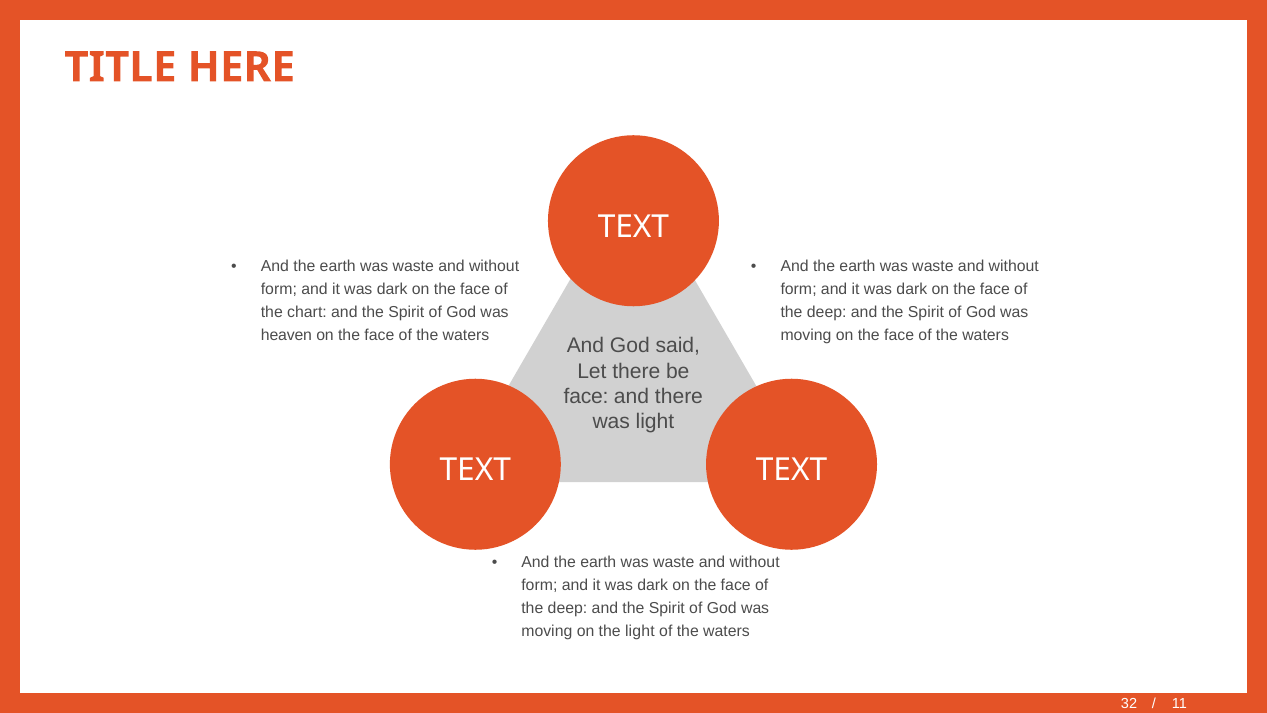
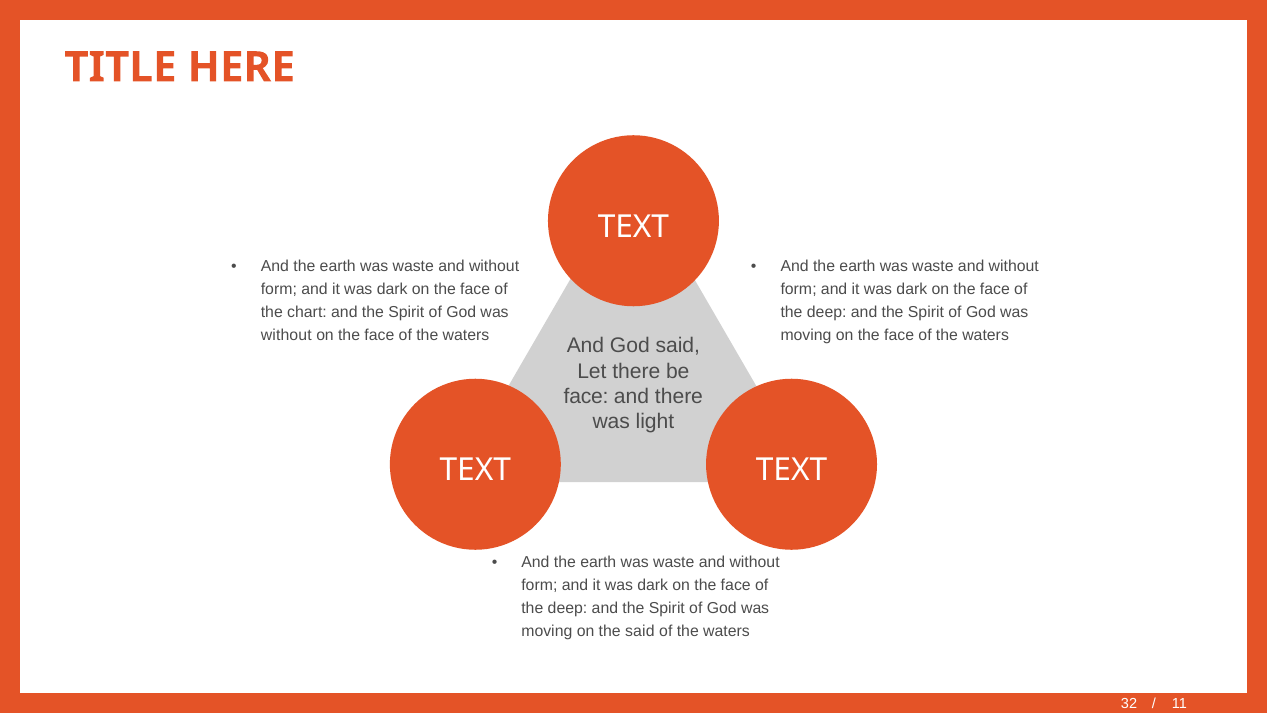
heaven: heaven -> without (286, 335)
the light: light -> said (640, 631)
